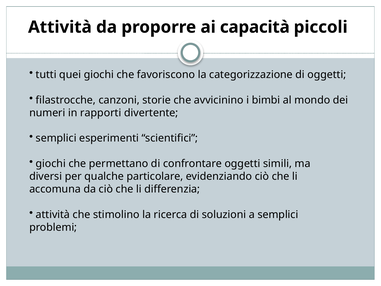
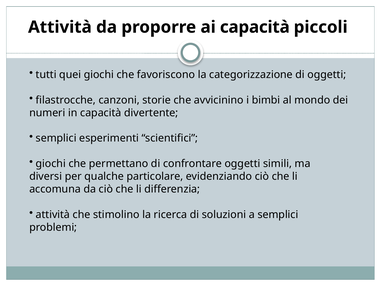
in rapporti: rapporti -> capacità (101, 113)
